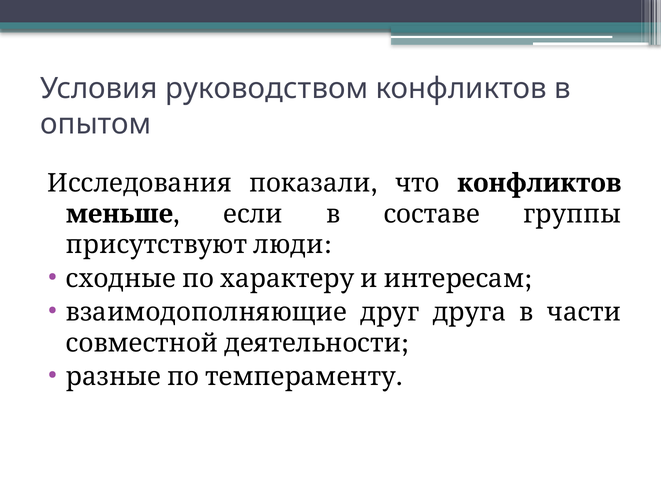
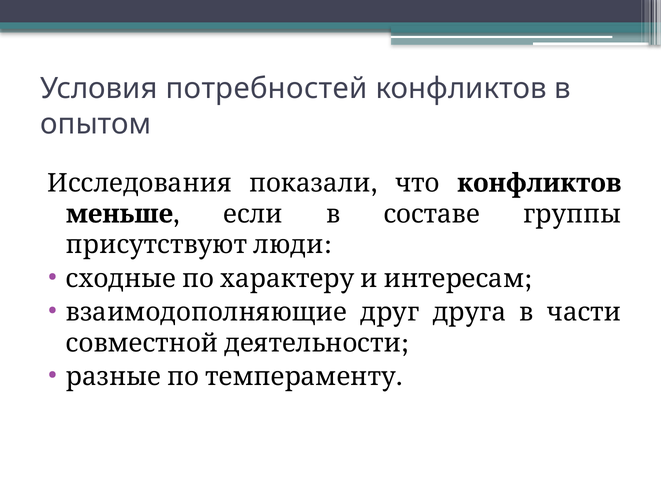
руководством: руководством -> потребностей (267, 89)
